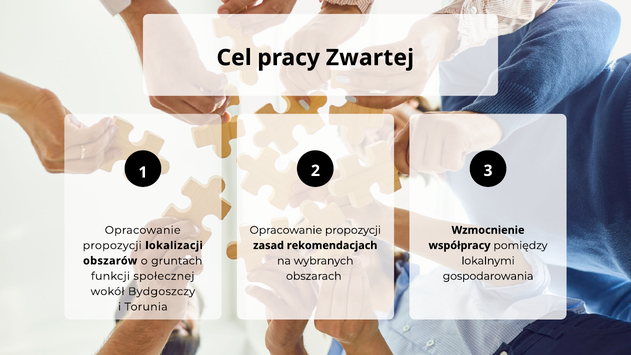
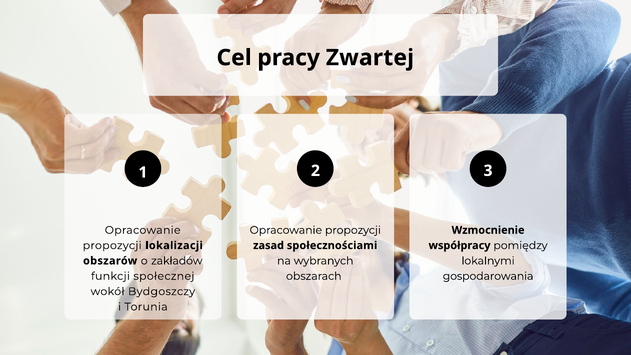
rekomendacjach: rekomendacjach -> społecznościami (332, 245)
gruntach: gruntach -> zakładów (177, 261)
